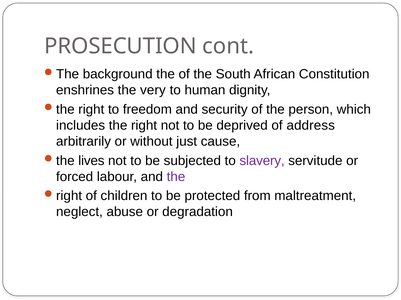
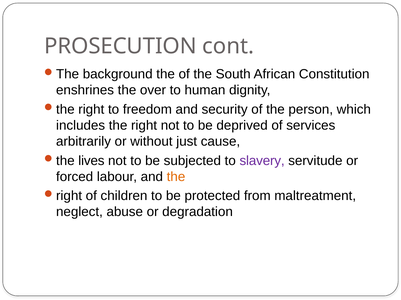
very: very -> over (153, 90)
address: address -> services (311, 126)
the colour: purple -> orange (176, 177)
